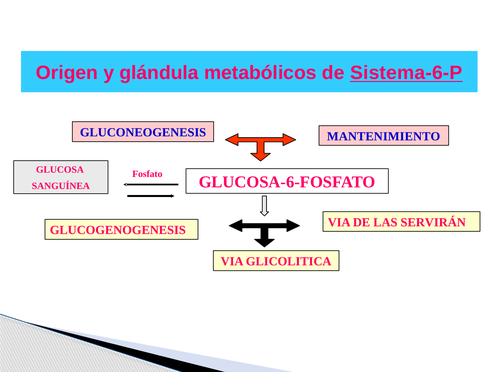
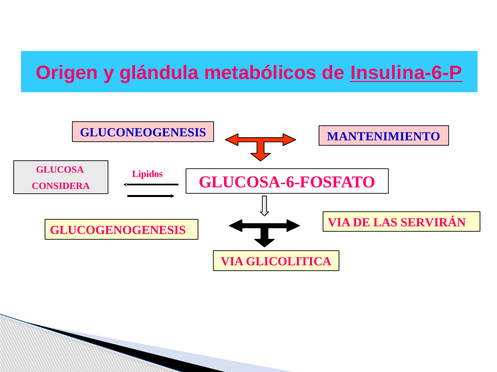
Sistema-6-P: Sistema-6-P -> Insulina-6-P (406, 73)
Fosfato: Fosfato -> Lipidos (147, 174)
SANGUÍNEA: SANGUÍNEA -> CONSIDERA (61, 187)
